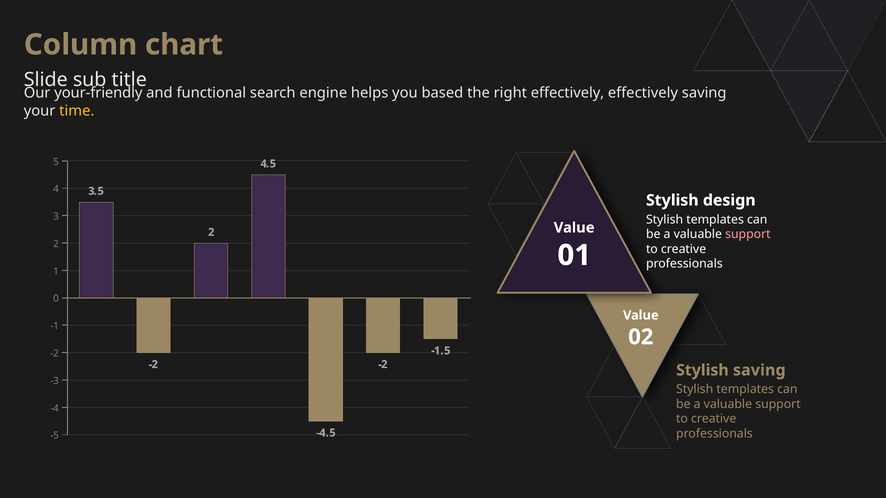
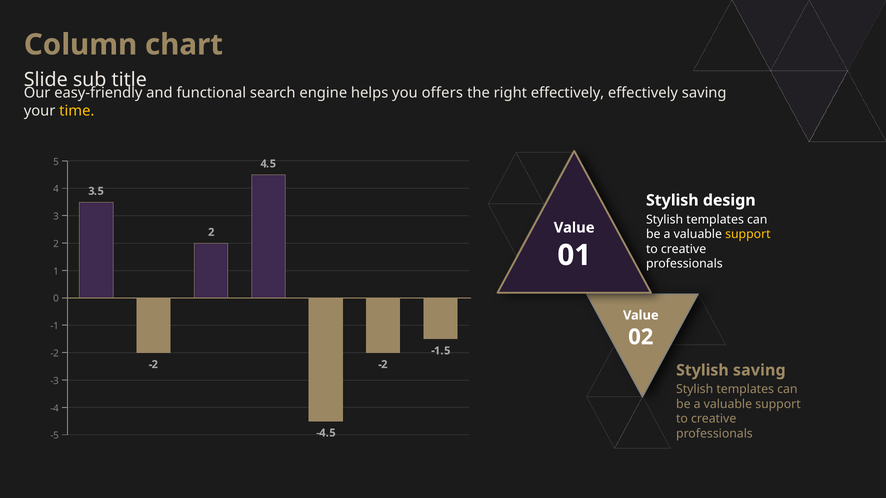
your-friendly: your-friendly -> easy-friendly (98, 93)
based: based -> offers (442, 93)
support colour: pink -> yellow (748, 234)
